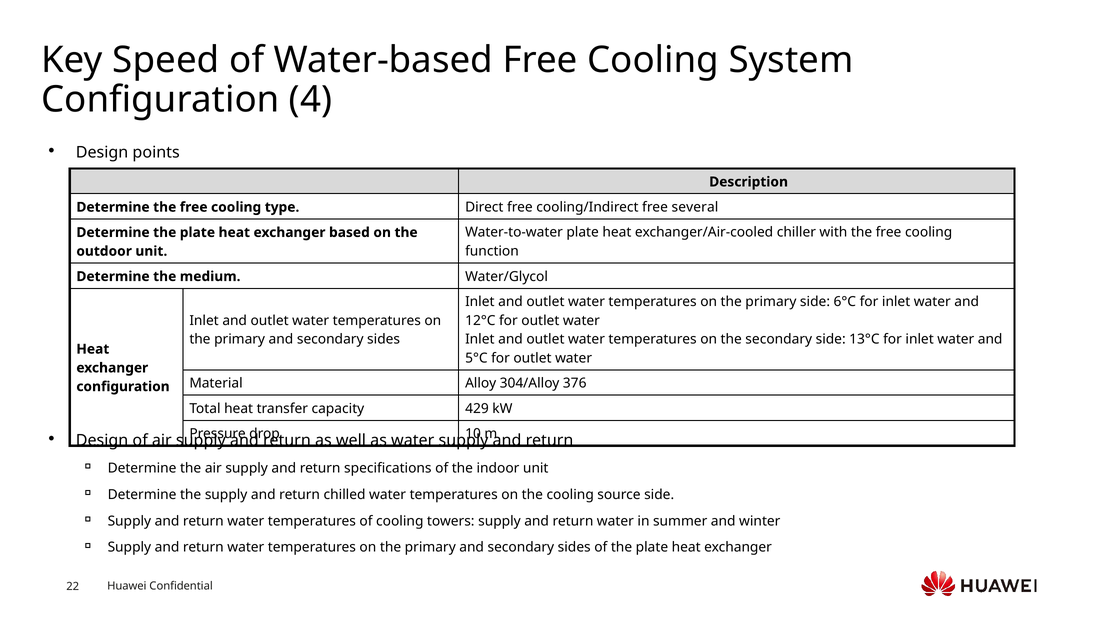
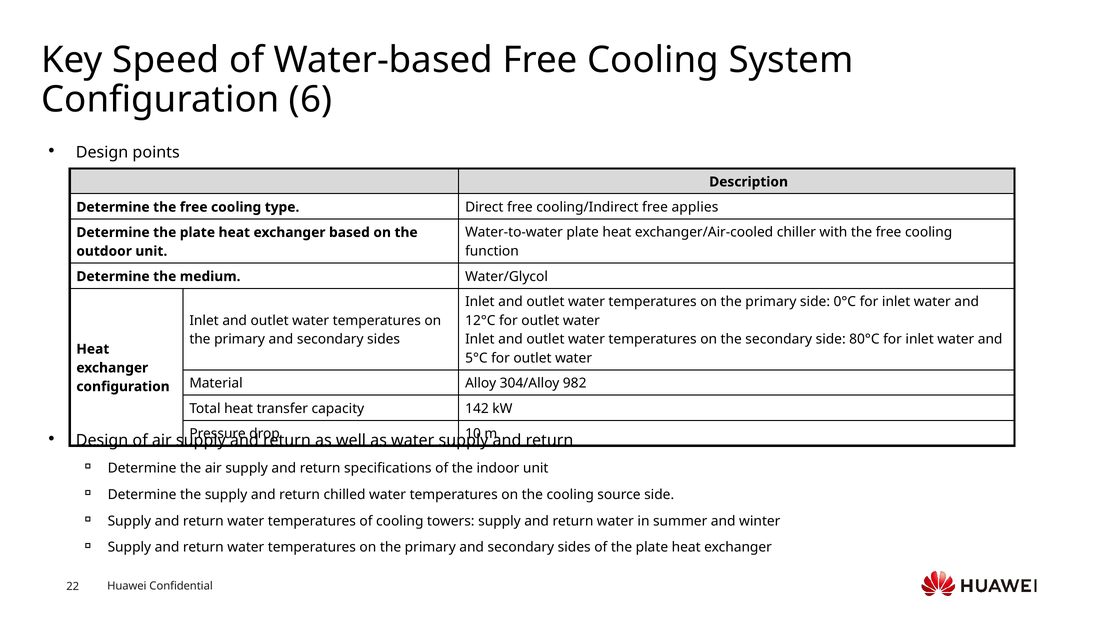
4: 4 -> 6 (311, 100)
several: several -> applies (695, 207)
6°C: 6°C -> 0°C (845, 302)
13°C: 13°C -> 80°C (864, 339)
376: 376 -> 982 (575, 383)
429: 429 -> 142 (477, 409)
